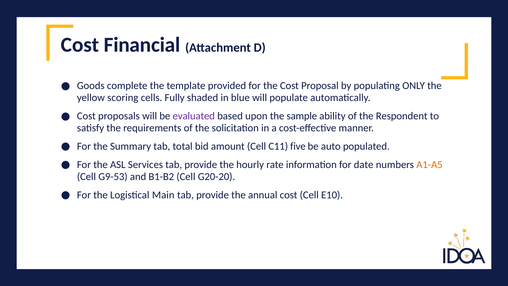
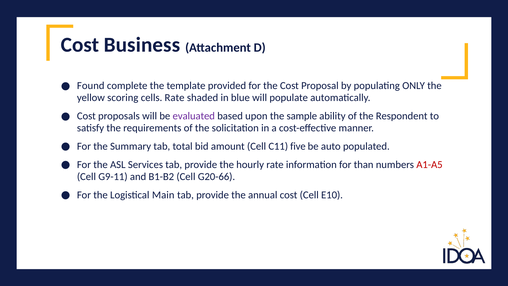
Financial: Financial -> Business (142, 45)
Goods: Goods -> Found (91, 86)
cells Fully: Fully -> Rate (175, 98)
date: date -> than (364, 164)
A1-A5 colour: orange -> red (429, 164)
G9-53: G9-53 -> G9-11 (113, 176)
G20-20: G20-20 -> G20-66 (216, 176)
